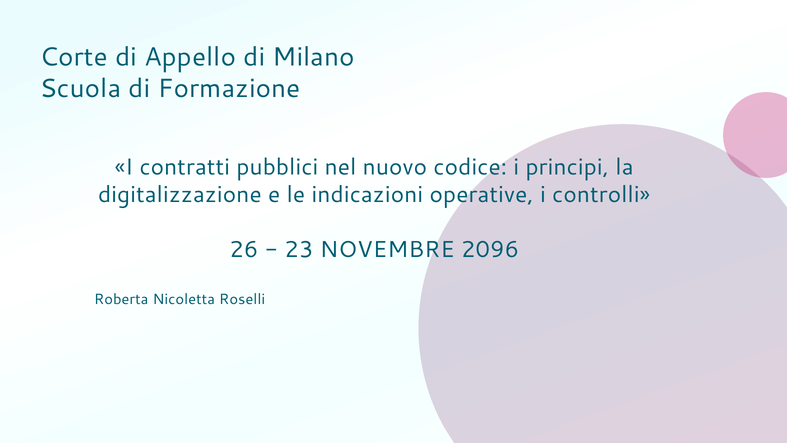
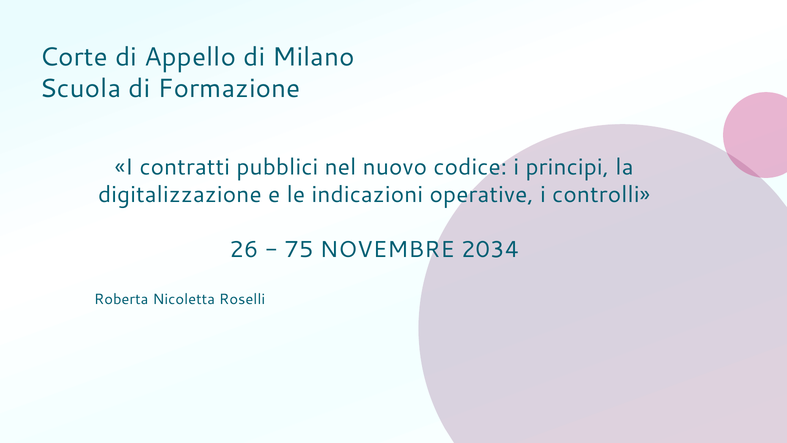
23: 23 -> 75 (299, 250)
2096: 2096 -> 2034 (490, 250)
